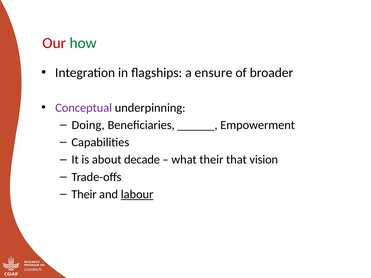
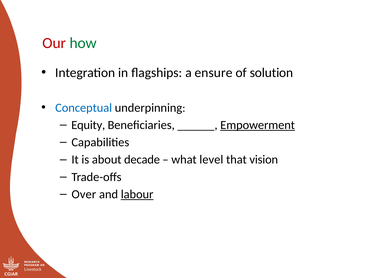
broader: broader -> solution (272, 73)
Conceptual colour: purple -> blue (84, 108)
Doing: Doing -> Equity (88, 125)
Empowerment underline: none -> present (258, 125)
what their: their -> level (211, 160)
Their: Their -> Over (84, 194)
